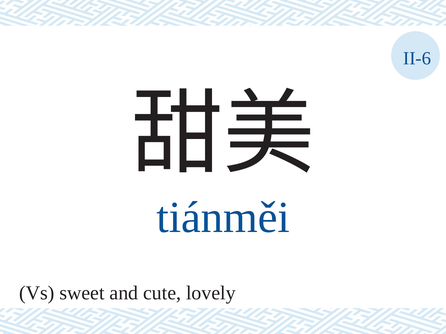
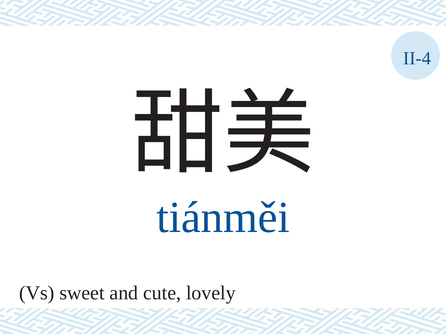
II-6: II-6 -> II-4 (417, 58)
